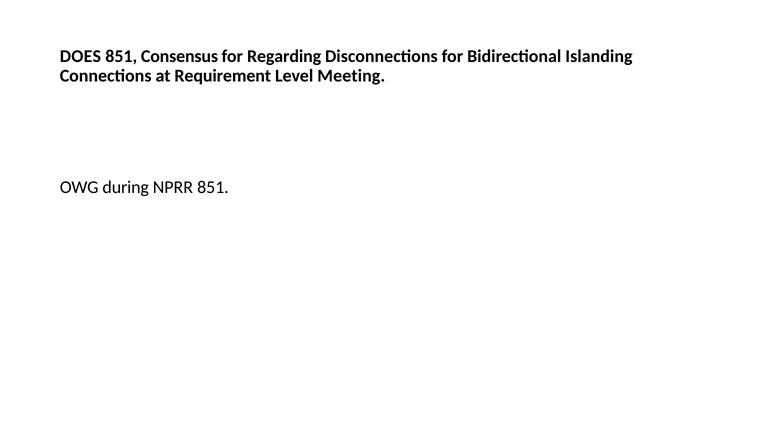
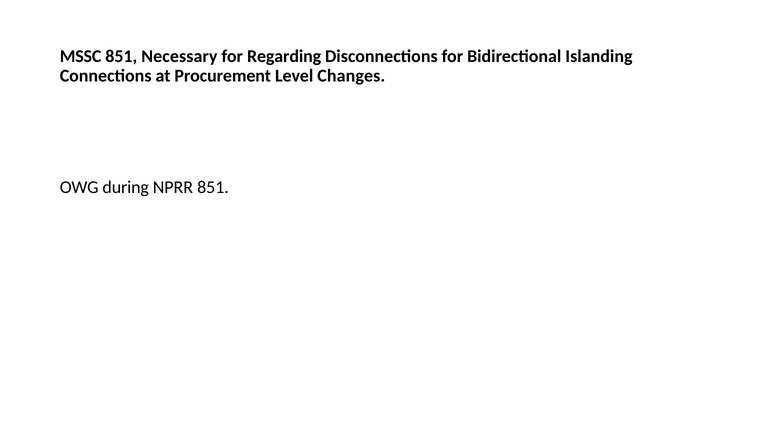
DOES: DOES -> MSSC (81, 56)
Consensus: Consensus -> Necessary (179, 56)
Requirement: Requirement -> Procurement (223, 76)
Meeting: Meeting -> Changes (351, 76)
